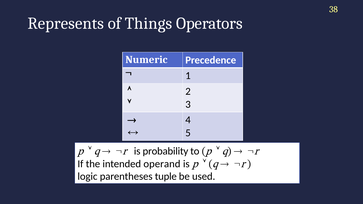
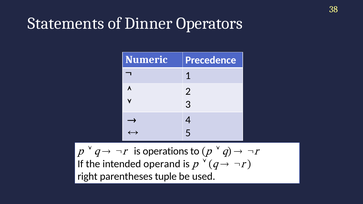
Represents: Represents -> Statements (66, 23)
Things: Things -> Dinner (149, 23)
probability: probability -> operations (165, 151)
logic: logic -> right (88, 177)
